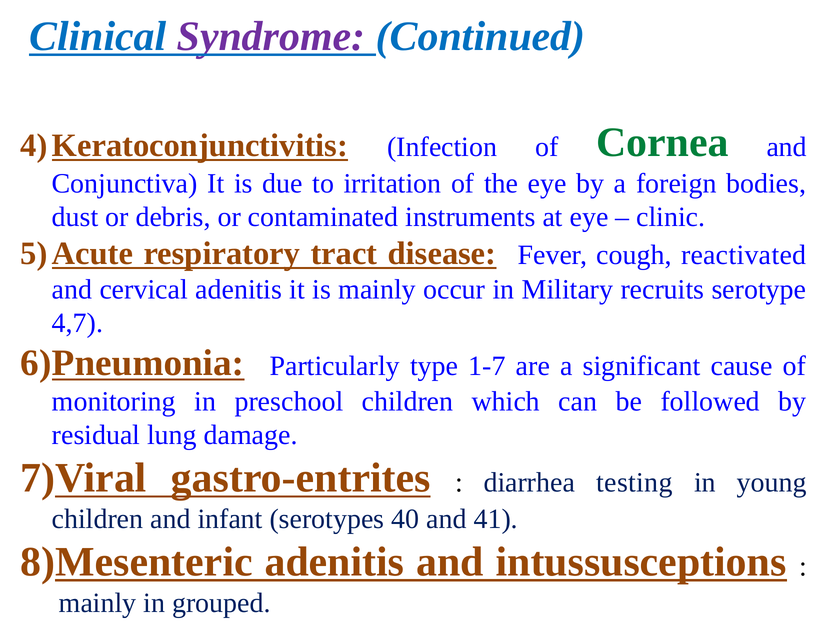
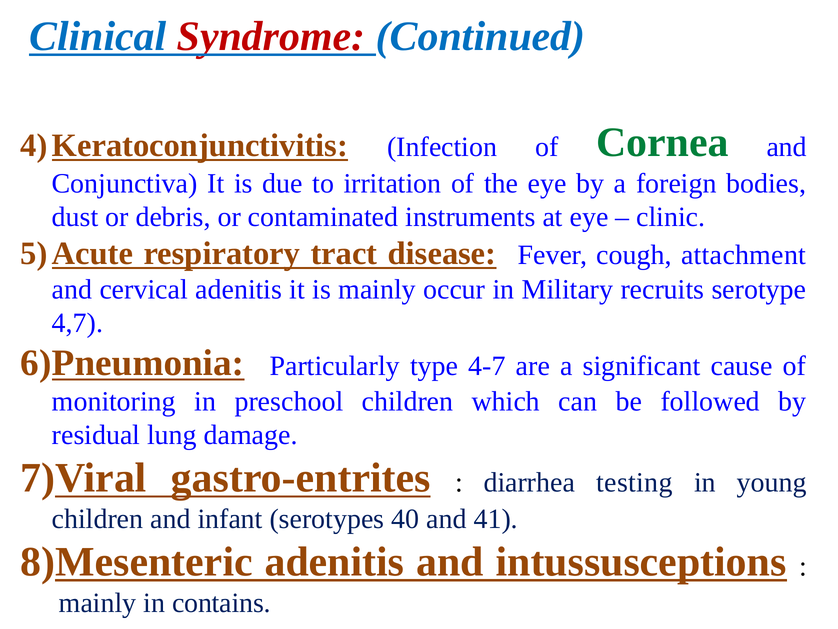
Syndrome colour: purple -> red (271, 36)
reactivated: reactivated -> attachment (744, 255)
1-7: 1-7 -> 4-7 (487, 366)
grouped: grouped -> contains (221, 602)
